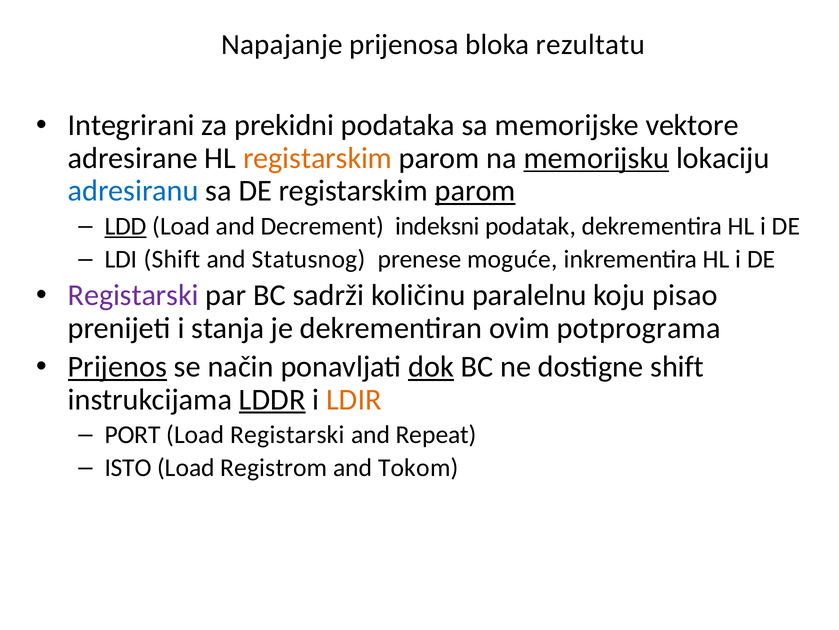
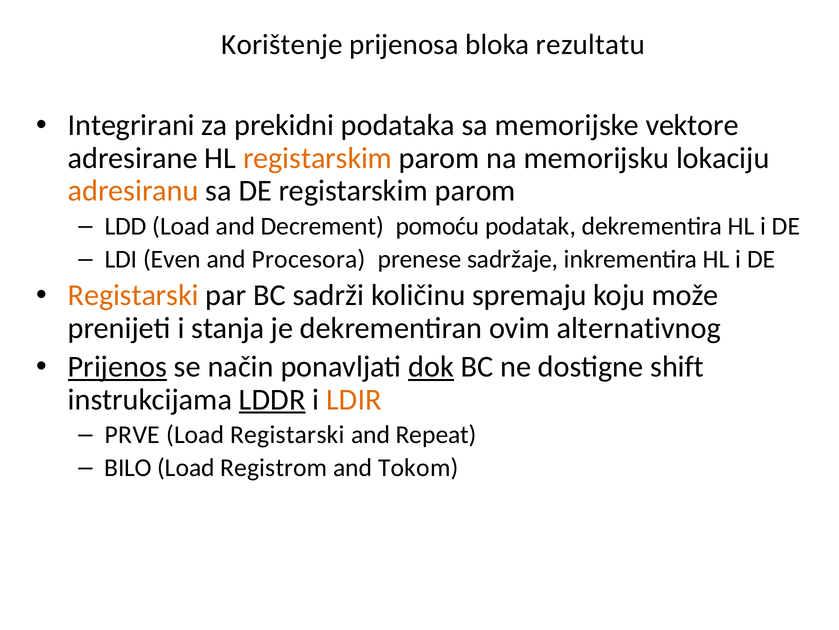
Napajanje: Napajanje -> Korištenje (282, 45)
memorijsku underline: present -> none (596, 158)
adresiranu colour: blue -> orange (133, 191)
parom underline: present -> none (475, 191)
LDD underline: present -> none (126, 226)
indeksni: indeksni -> pomoću (437, 226)
LDI Shift: Shift -> Even (172, 259)
Statusnog: Statusnog -> Procesora (309, 259)
moguće: moguće -> sadržaje (513, 259)
Registarski colour: purple -> orange (133, 295)
paralelnu: paralelnu -> spremaju (529, 295)
pisao: pisao -> može (685, 295)
potprograma: potprograma -> alternativnog (639, 328)
PORT: PORT -> PRVE (132, 434)
ISTO: ISTO -> BILO (128, 467)
